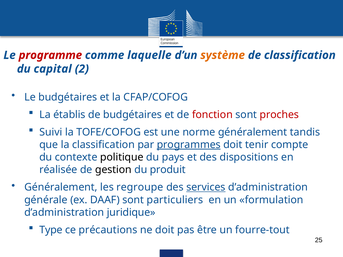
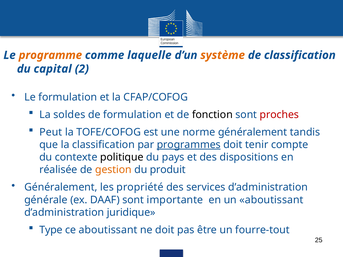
programme colour: red -> orange (50, 55)
Le budgétaires: budgétaires -> formulation (68, 97)
établis: établis -> soldes (69, 115)
de budgétaires: budgétaires -> formulation (132, 115)
fonction colour: red -> black (212, 115)
Suivi: Suivi -> Peut (51, 132)
gestion colour: black -> orange (113, 170)
regroupe: regroupe -> propriété (140, 187)
services underline: present -> none (206, 187)
particuliers: particuliers -> importante (175, 200)
un formulation: formulation -> aboutissant (271, 200)
ce précautions: précautions -> aboutissant (108, 230)
